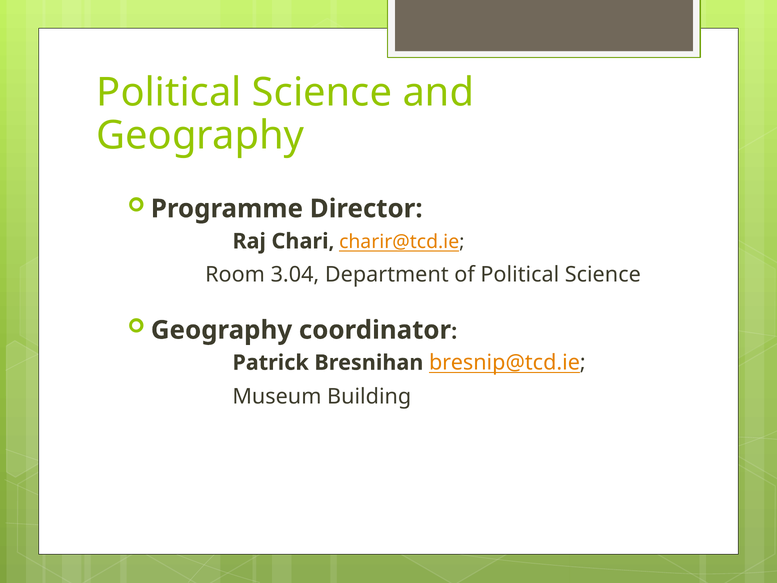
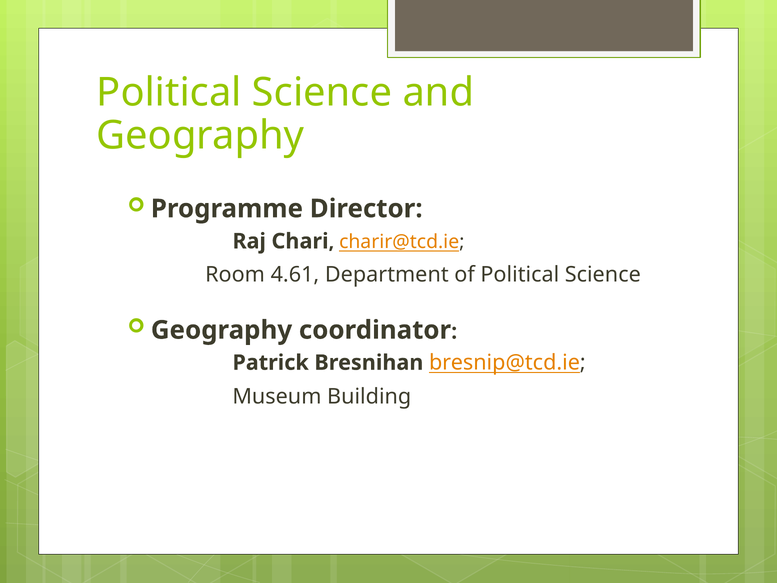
3.04: 3.04 -> 4.61 (295, 274)
